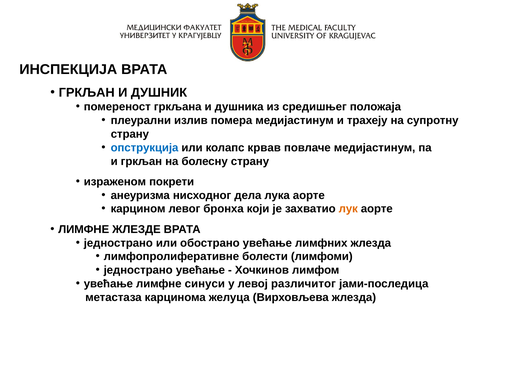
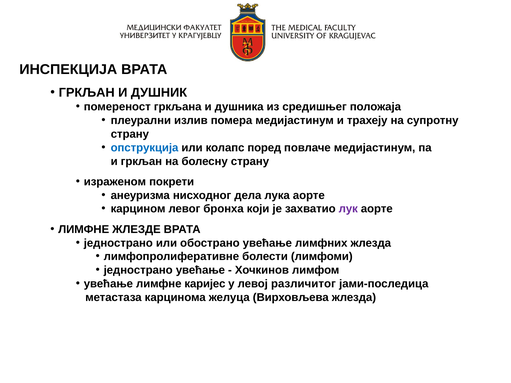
крвав: крвав -> поред (264, 148)
лук colour: orange -> purple (348, 209)
синуси: синуси -> каријес (205, 284)
